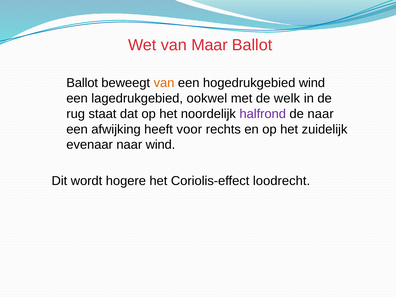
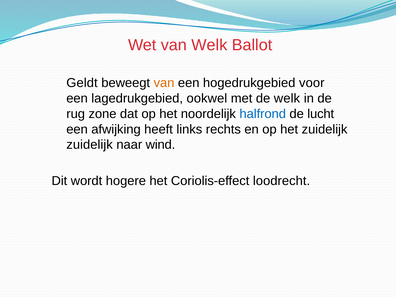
van Maar: Maar -> Welk (209, 45)
Ballot: Ballot -> Geldt (82, 83)
hogedrukgebied wind: wind -> voor (312, 83)
staat: staat -> zone (102, 114)
halfrond colour: purple -> blue (263, 114)
de naar: naar -> lucht (321, 114)
voor: voor -> links (189, 129)
evenaar: evenaar -> zuidelijk (90, 145)
